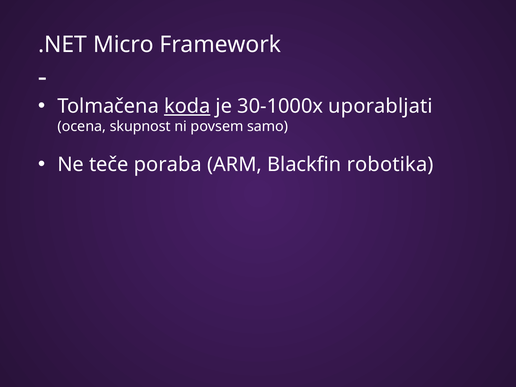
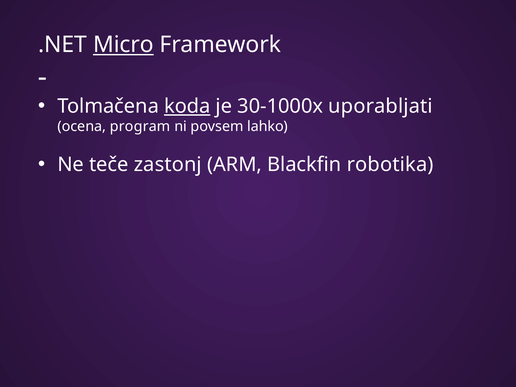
Micro underline: none -> present (123, 45)
skupnost: skupnost -> program (140, 127)
samo: samo -> lahko (268, 127)
poraba: poraba -> zastonj (168, 165)
